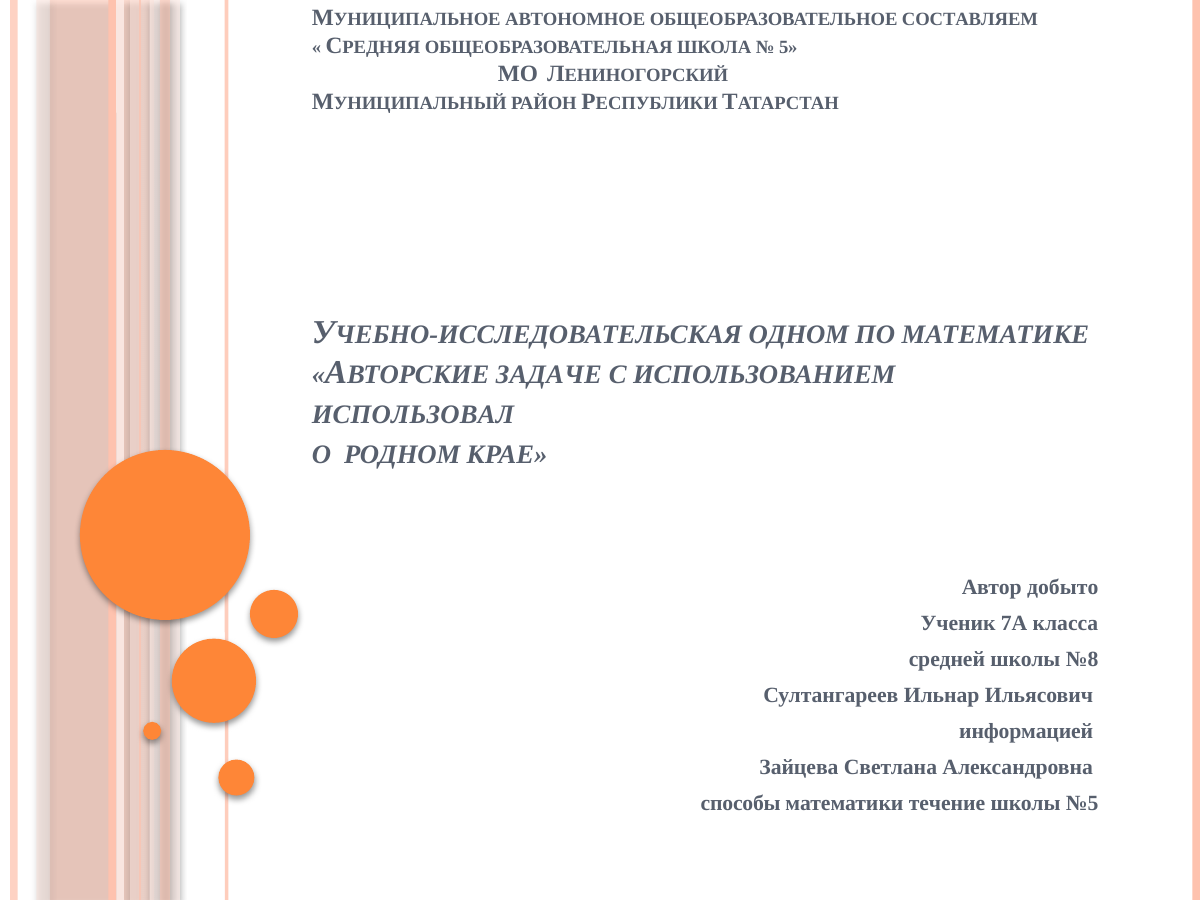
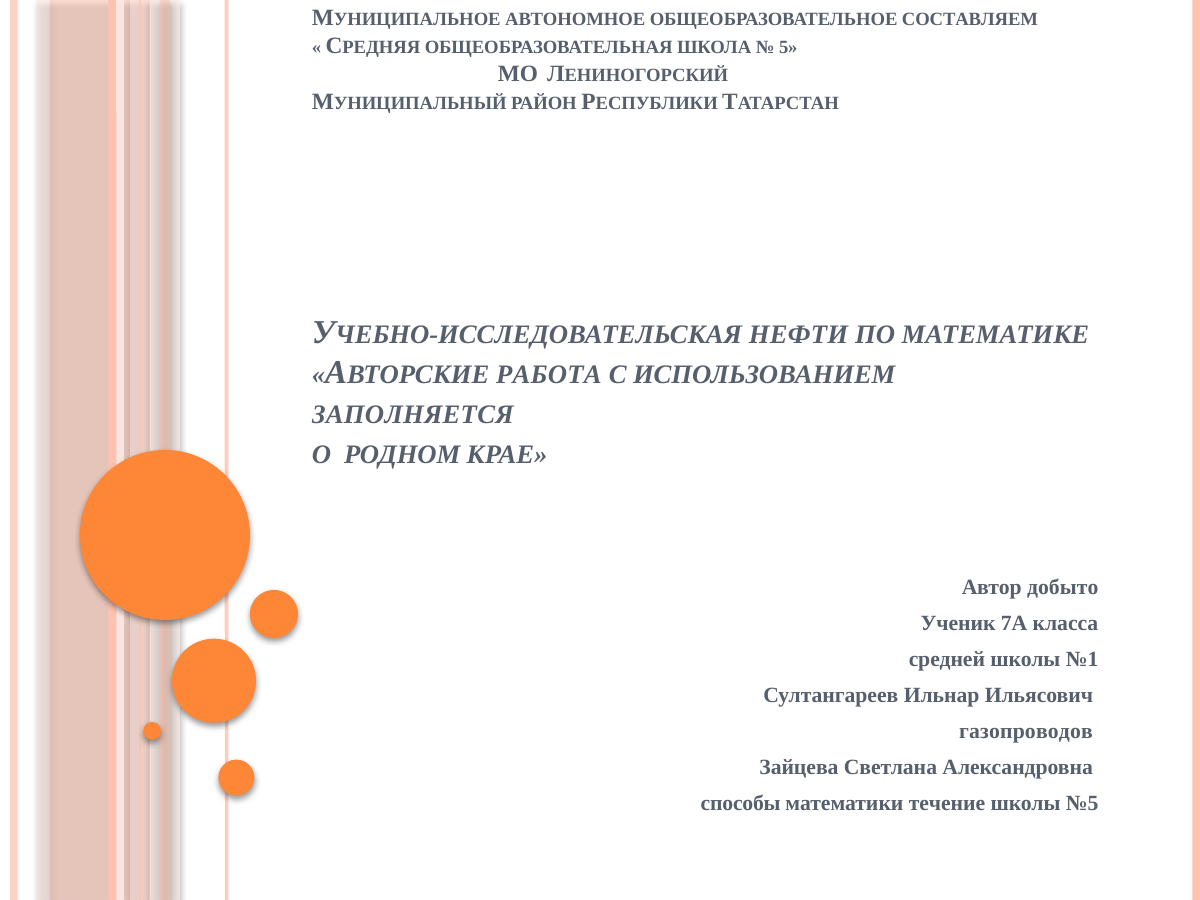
ОДНОМ: ОДНОМ -> НЕФТИ (799, 335)
ЗАДАЧЕ: ЗАДАЧЕ -> РАБОТА (549, 375)
ИСПОЛЬЗОВАЛ: ИСПОЛЬЗОВАЛ -> ЗАПОЛНЯЕТСЯ (413, 415)
№8: №8 -> №1 (1082, 659)
информацией: информацией -> газопроводов (1026, 731)
